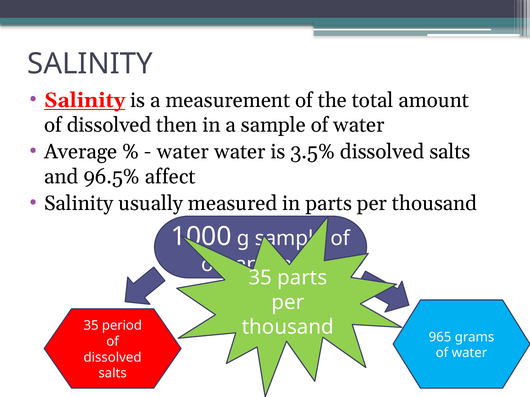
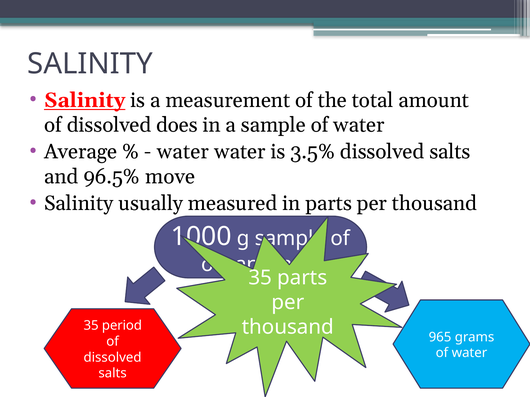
then: then -> does (177, 125)
affect: affect -> move (170, 177)
